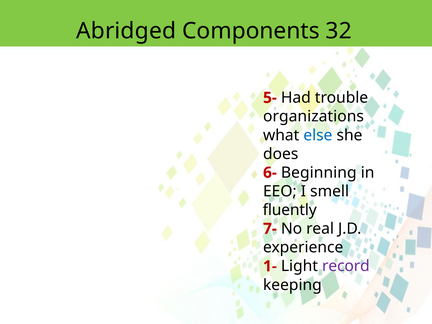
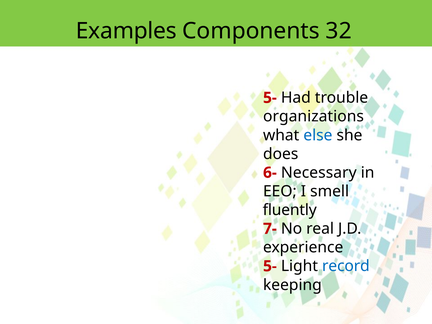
Abridged: Abridged -> Examples (126, 31)
Beginning: Beginning -> Necessary (319, 173)
1-: 1- -> 5- (270, 266)
record colour: purple -> blue (346, 266)
